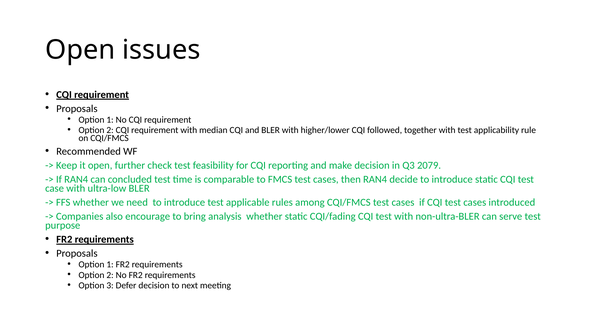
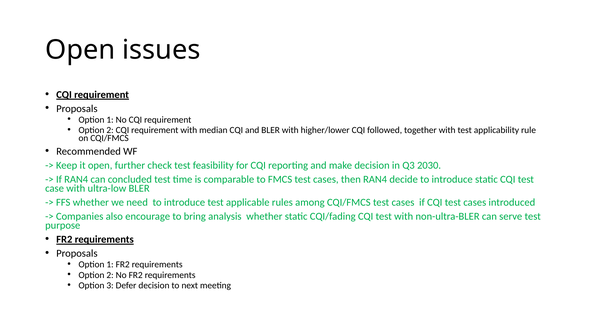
2079: 2079 -> 2030 (429, 166)
